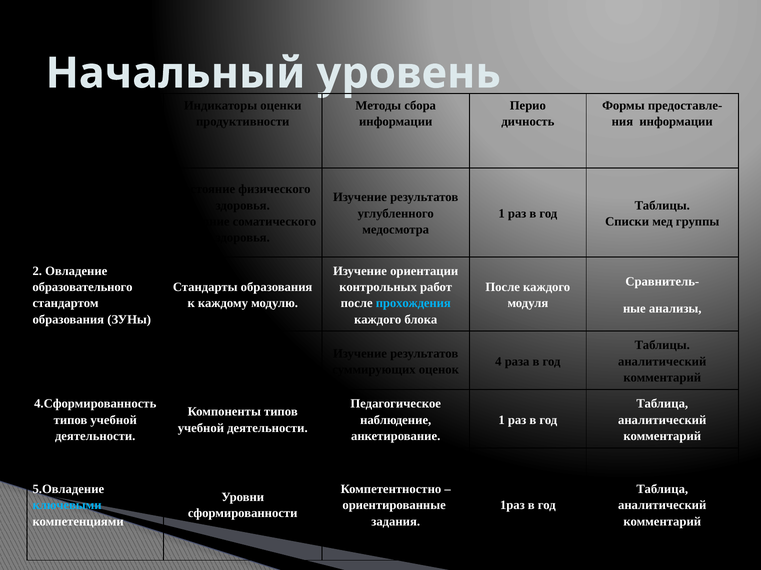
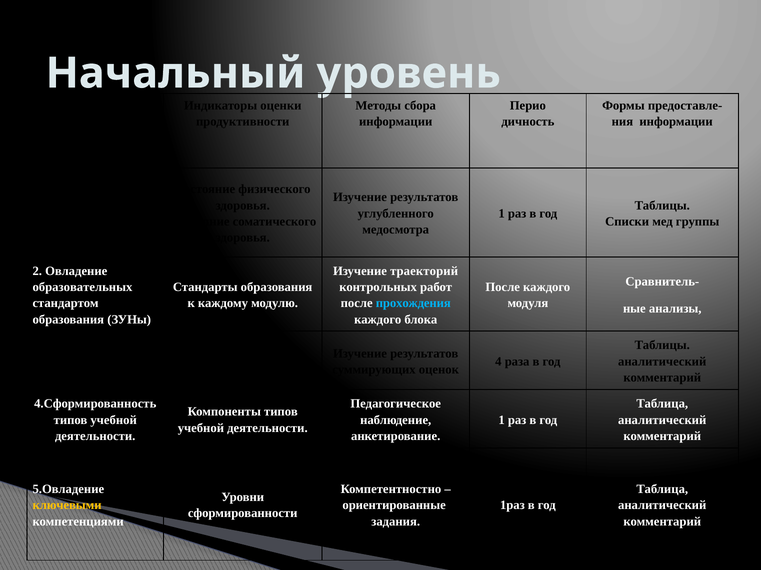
ориентации: ориентации -> траекторий (424, 271)
образовательного: образовательного -> образовательных (82, 287)
ключевыми colour: light blue -> yellow (67, 506)
